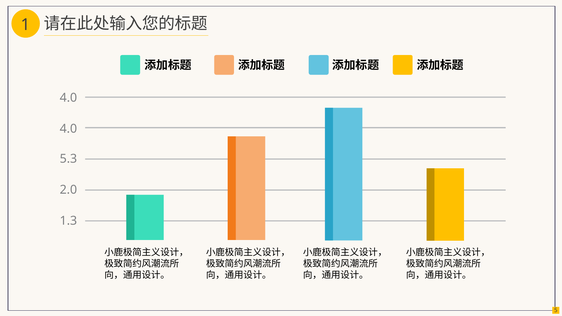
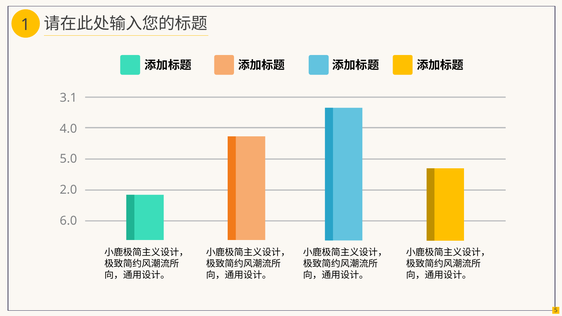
4.0: 4.0 -> 3.1 (68, 98)
5.3: 5.3 -> 5.0 (68, 159)
1.3: 1.3 -> 6.0 (68, 221)
